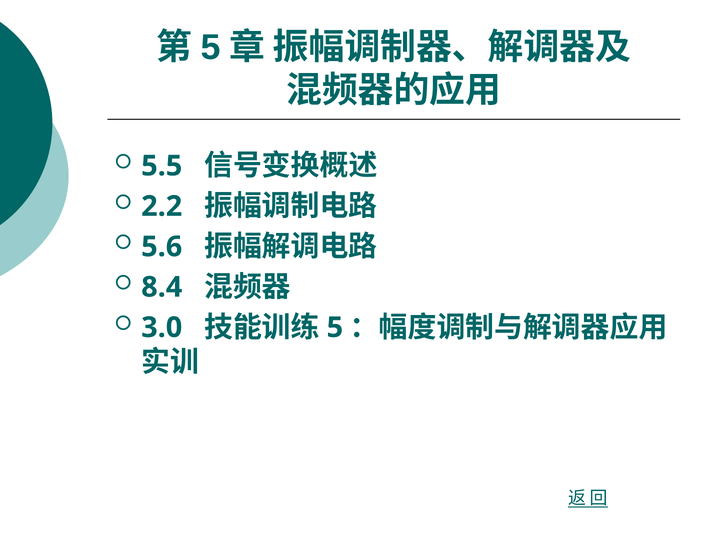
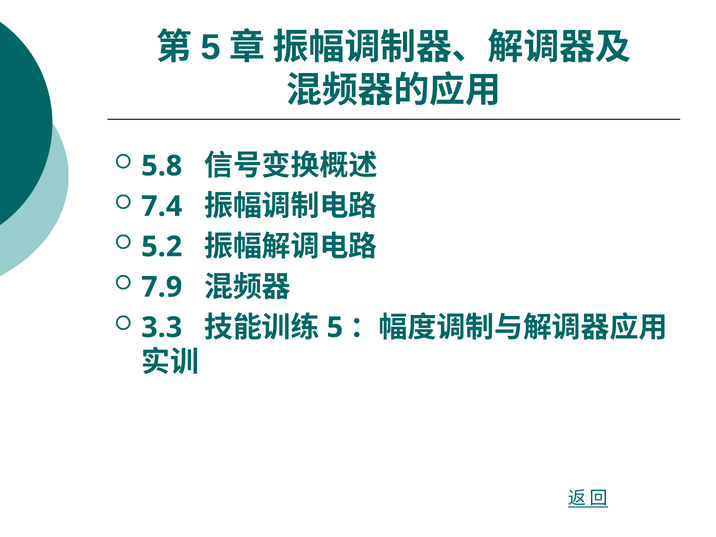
5.5: 5.5 -> 5.8 (162, 166)
2.2: 2.2 -> 7.4 (162, 206)
5.6: 5.6 -> 5.2 (162, 247)
8.4: 8.4 -> 7.9 (162, 287)
3.0: 3.0 -> 3.3 (162, 328)
